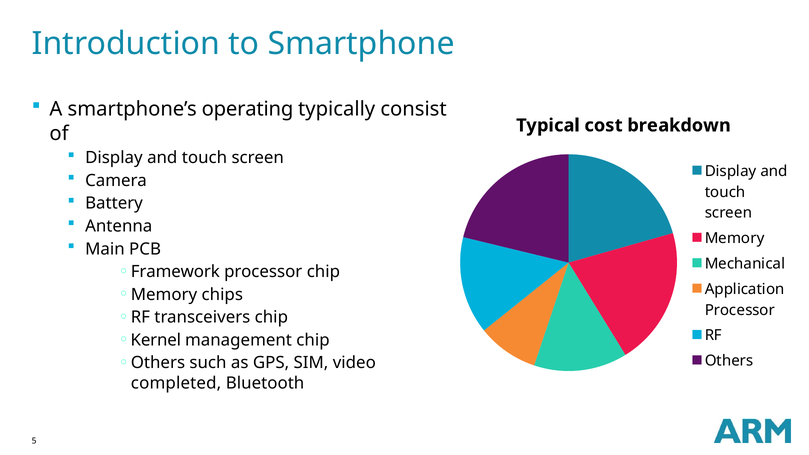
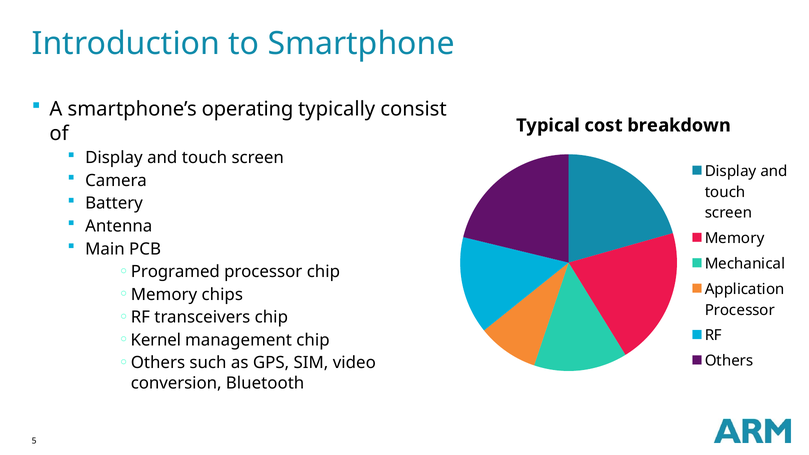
Framework: Framework -> Programed (175, 272)
completed: completed -> conversion (176, 383)
